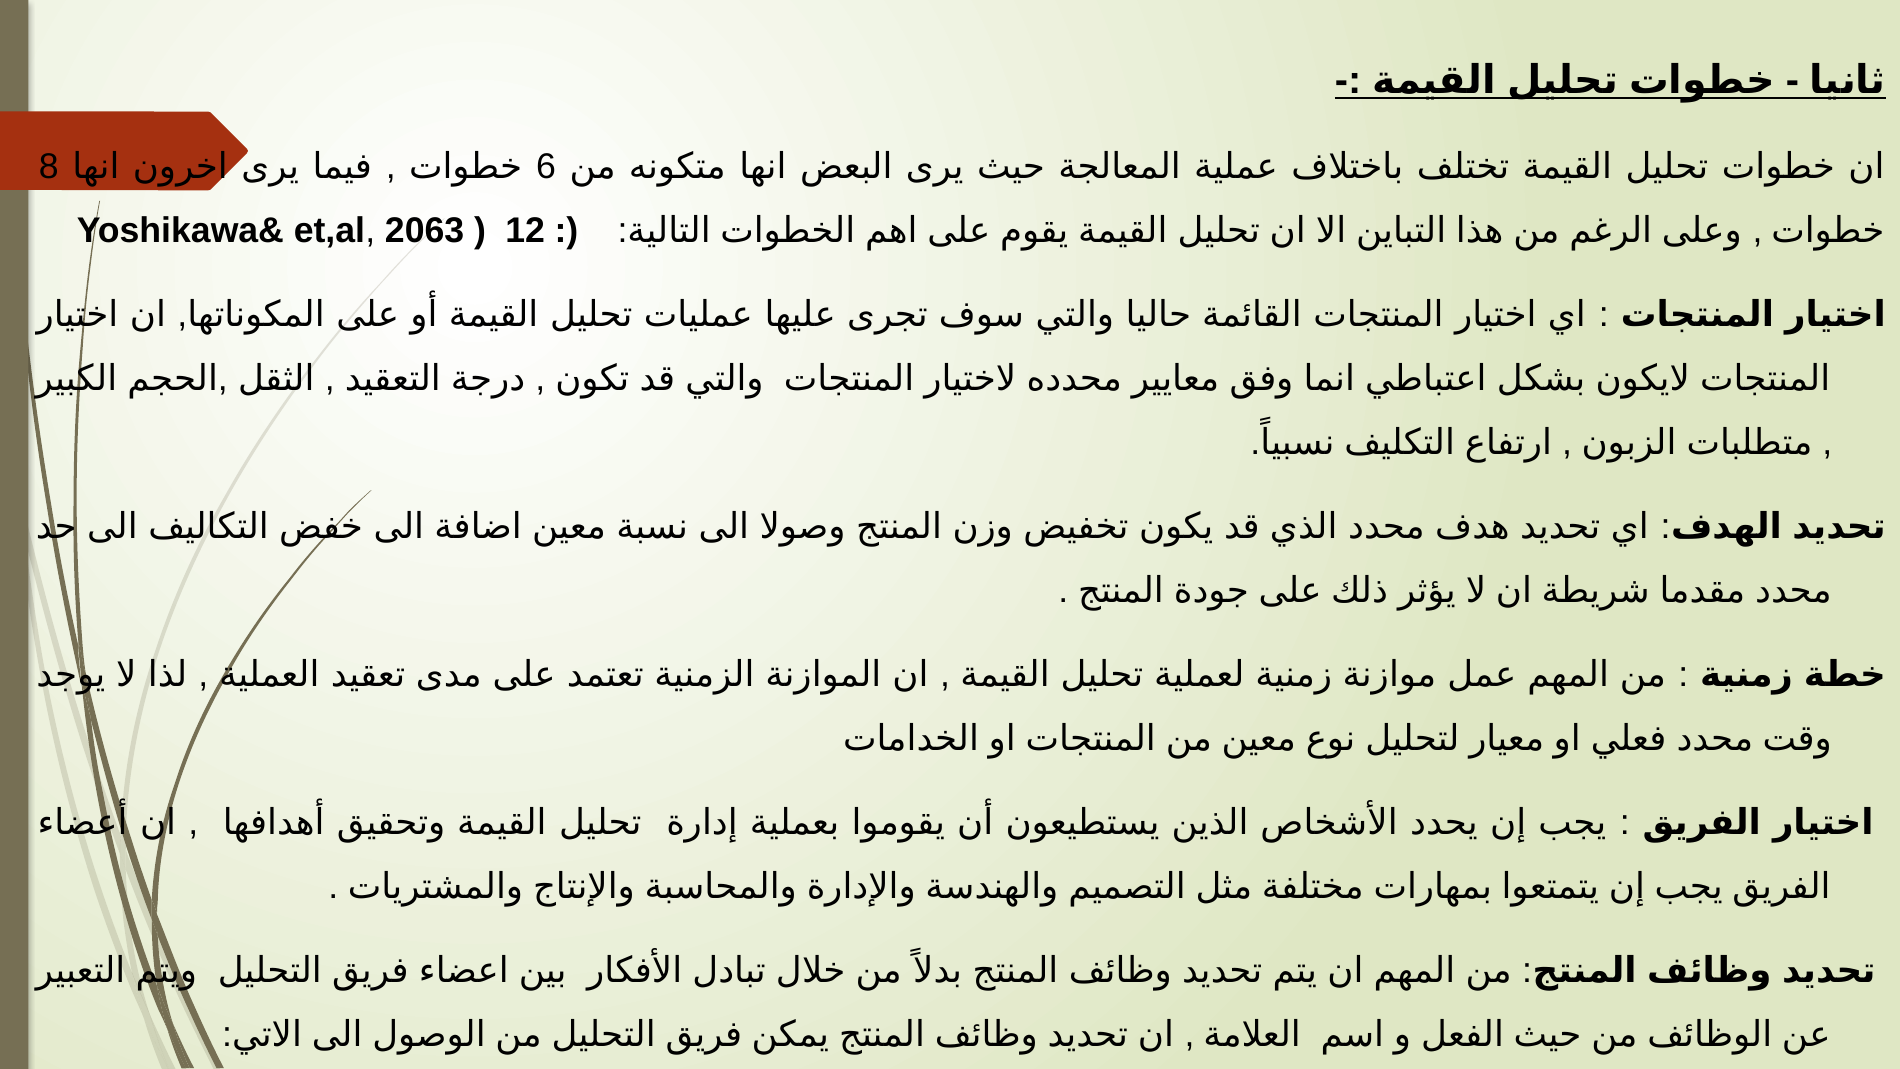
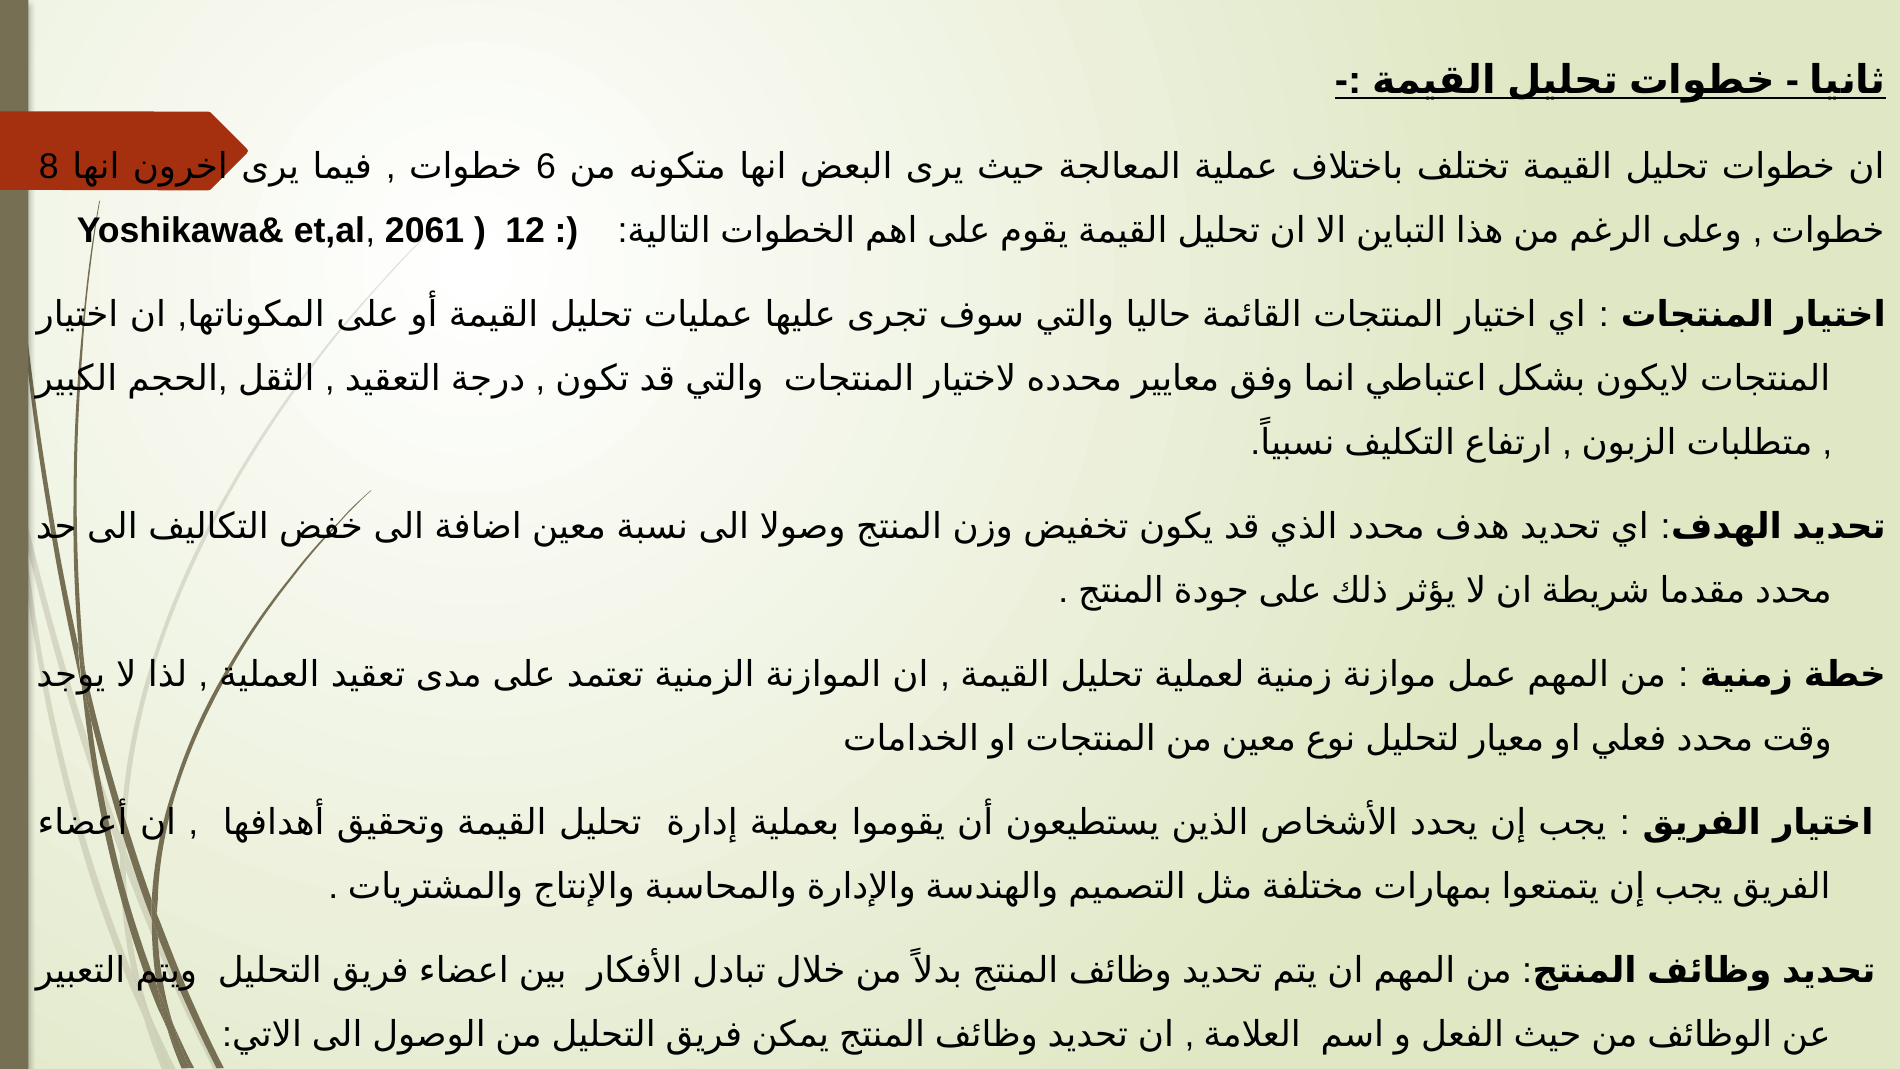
2063: 2063 -> 2061 (425, 231)
